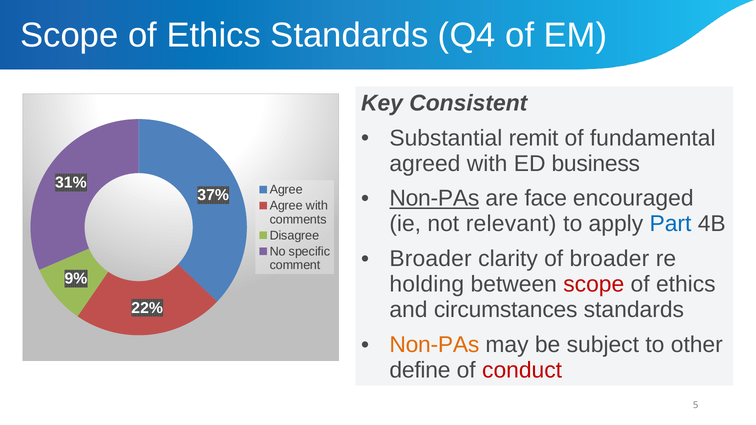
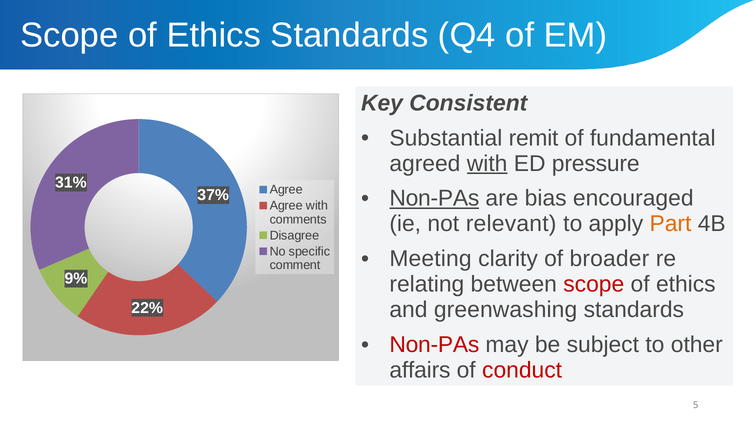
with underline: none -> present (487, 164)
business: business -> pressure (596, 164)
face: face -> bias (546, 199)
Part colour: blue -> orange (670, 224)
Broader: Broader -> Meeting (431, 259)
holding: holding -> relating (427, 285)
circumstances: circumstances -> greenwashing (506, 310)
Non-PAs colour: orange -> red (434, 345)
define: define -> affairs (420, 371)
